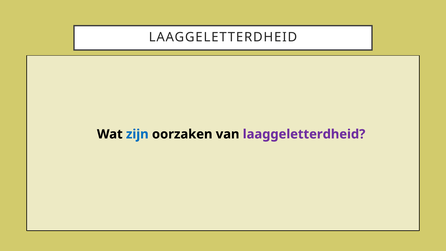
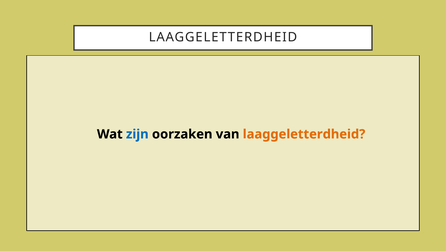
laaggeletterdheid colour: purple -> orange (304, 134)
